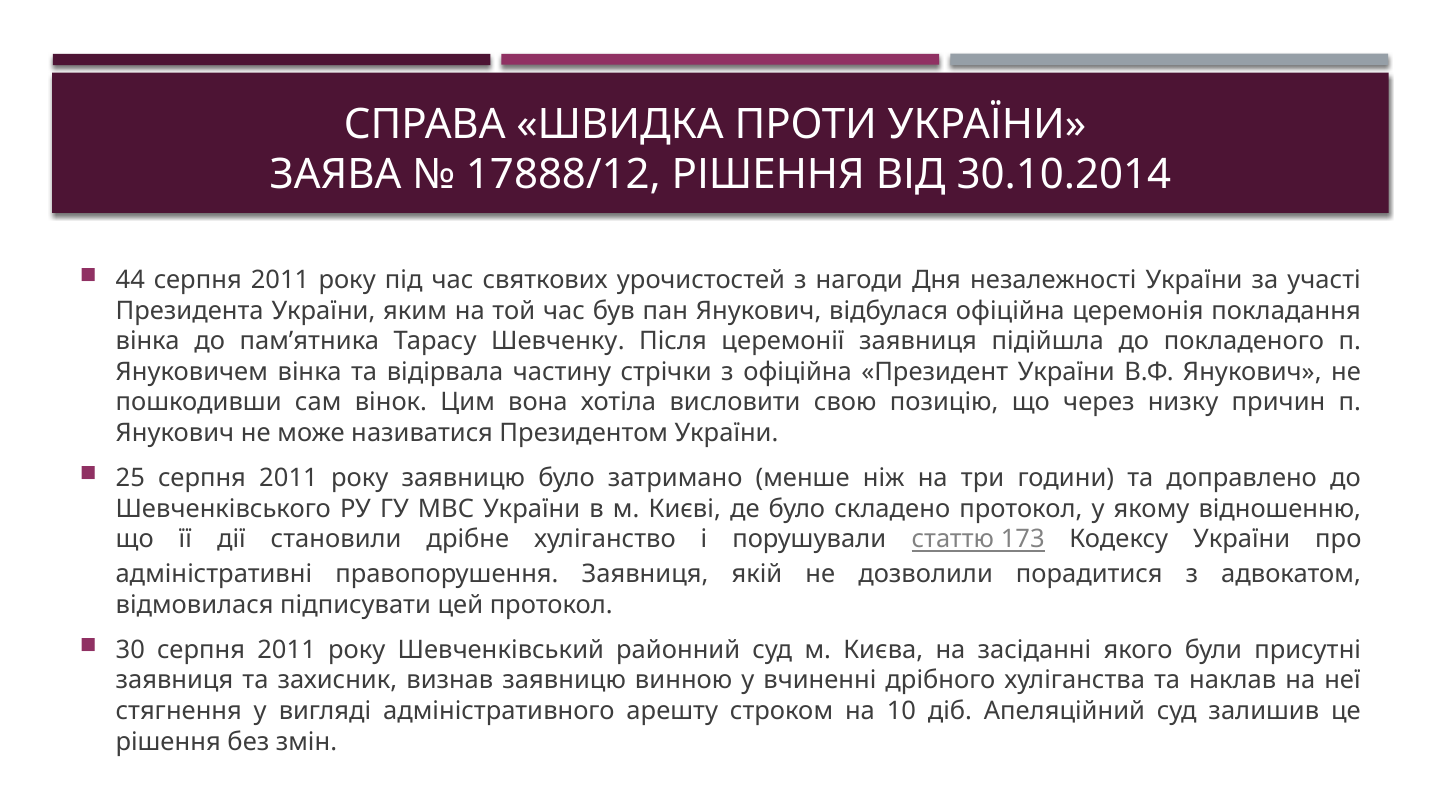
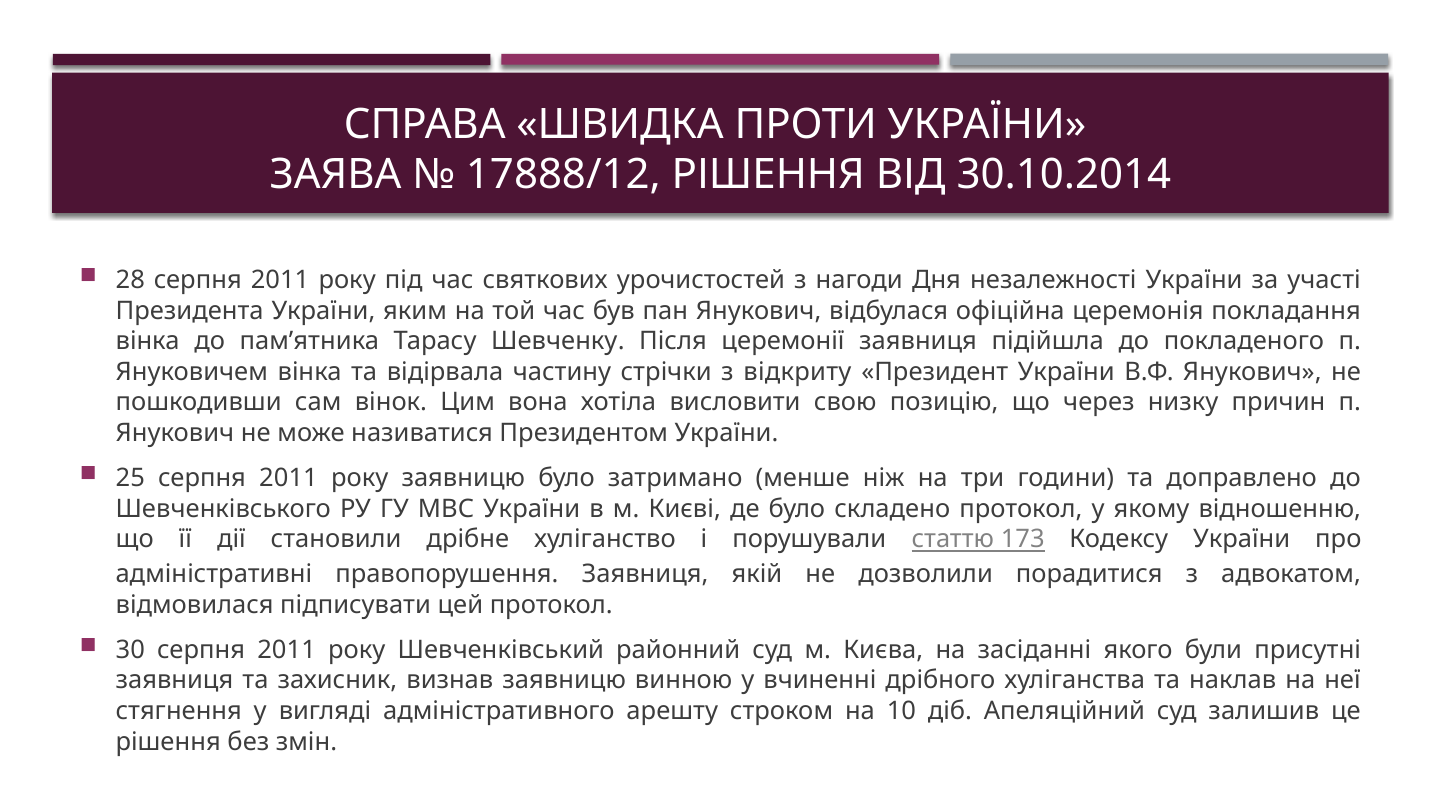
44: 44 -> 28 (130, 280)
з офіційна: офіційна -> відкриту (797, 372)
